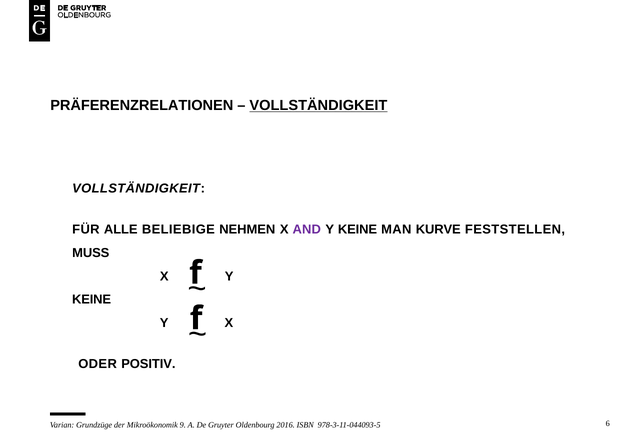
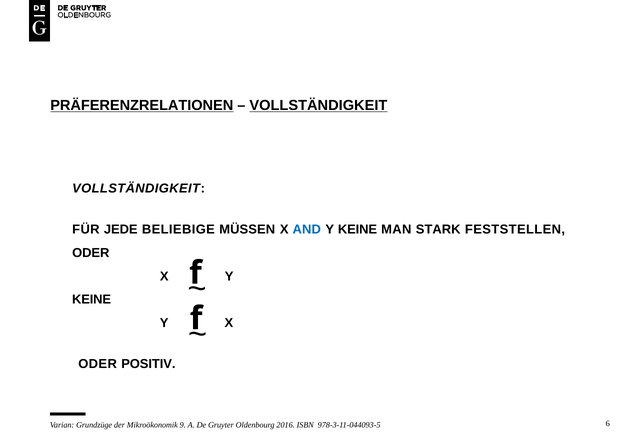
PRÄFERENZRELATIONEN underline: none -> present (142, 105)
ALLE: ALLE -> JEDE (121, 230)
NEHMEN: NEHMEN -> MÜSSEN (247, 230)
AND colour: purple -> blue (307, 230)
KURVE: KURVE -> STARK (438, 230)
MUSS: MUSS -> ODER (91, 253)
